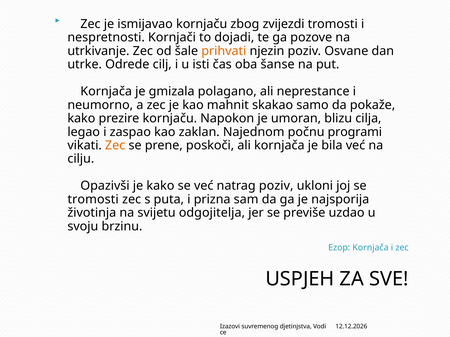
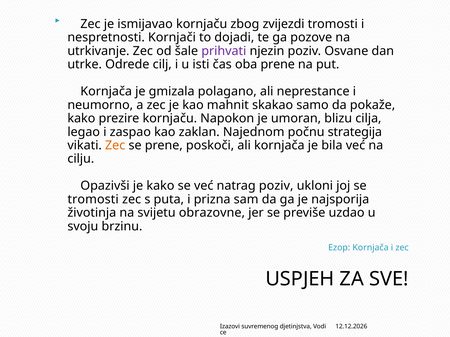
prihvati colour: orange -> purple (224, 51)
oba šanse: šanse -> prene (278, 65)
programi: programi -> strategija (355, 132)
odgojitelja: odgojitelja -> obrazovne (212, 213)
